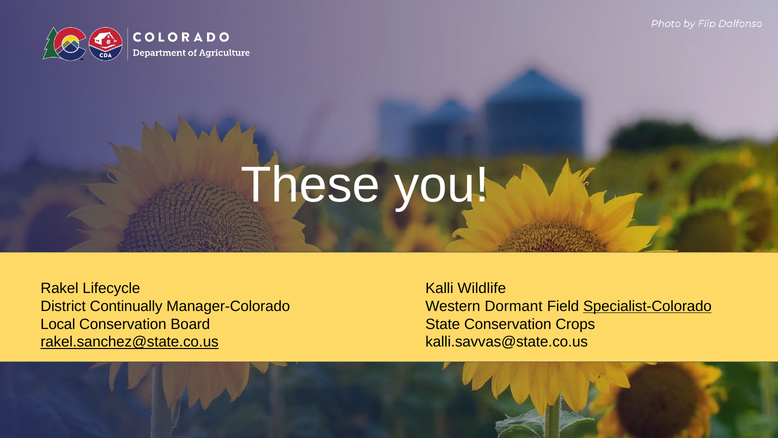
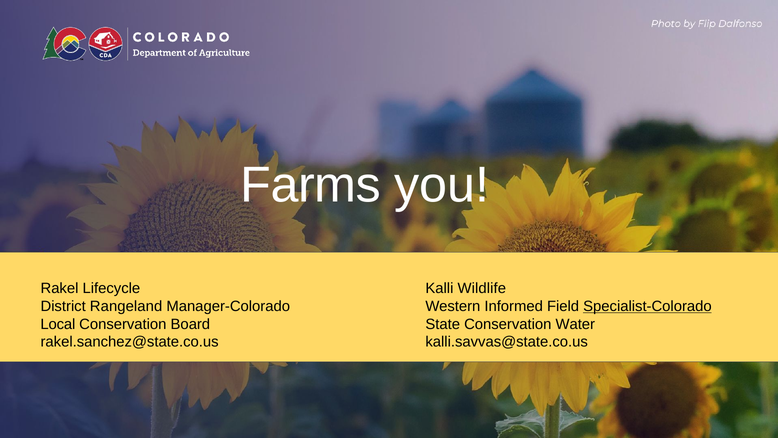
These: These -> Farms (311, 185)
Continually: Continually -> Rangeland (126, 306)
Dormant: Dormant -> Informed (514, 306)
Crops: Crops -> Water (575, 324)
rakel.sanchez@state.co.us underline: present -> none (130, 342)
